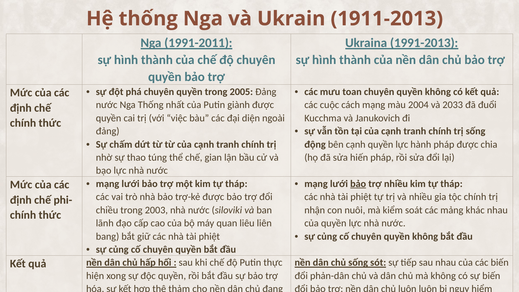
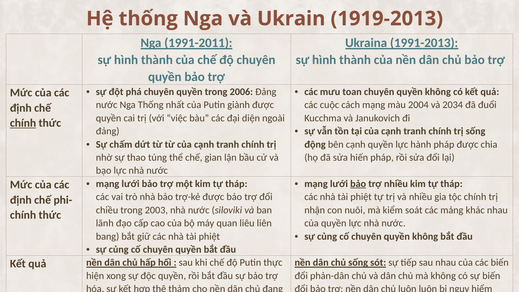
1911-2013: 1911-2013 -> 1919-2013 (387, 19)
2005: 2005 -> 2006 (241, 92)
2033: 2033 -> 2034 (453, 105)
chính underline: none -> present (23, 123)
